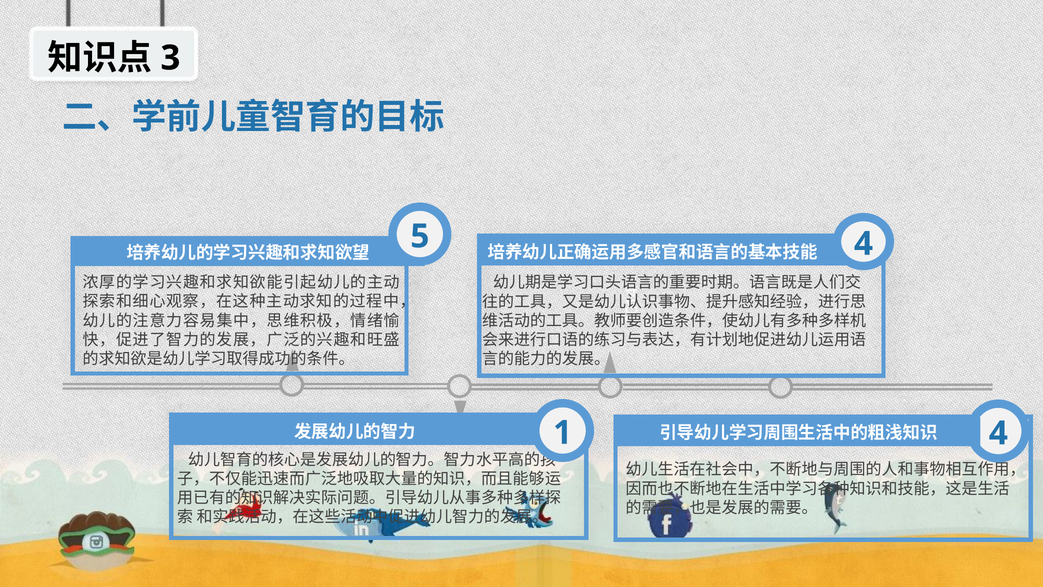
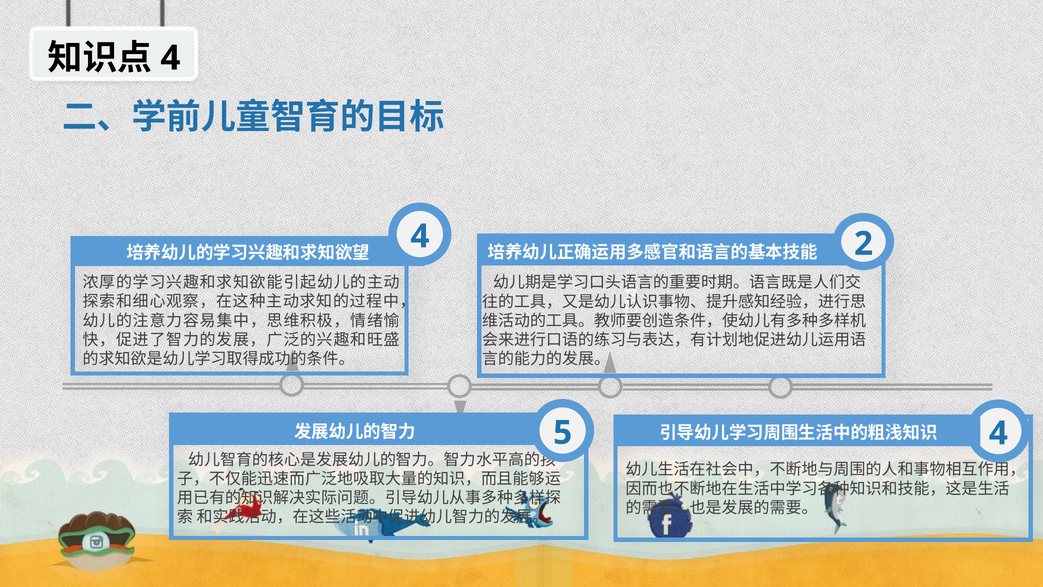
3: 3 -> 4 (170, 58)
4: 4 -> 2 (863, 244)
5: 5 -> 4 (420, 236)
1: 1 -> 5 (563, 433)
